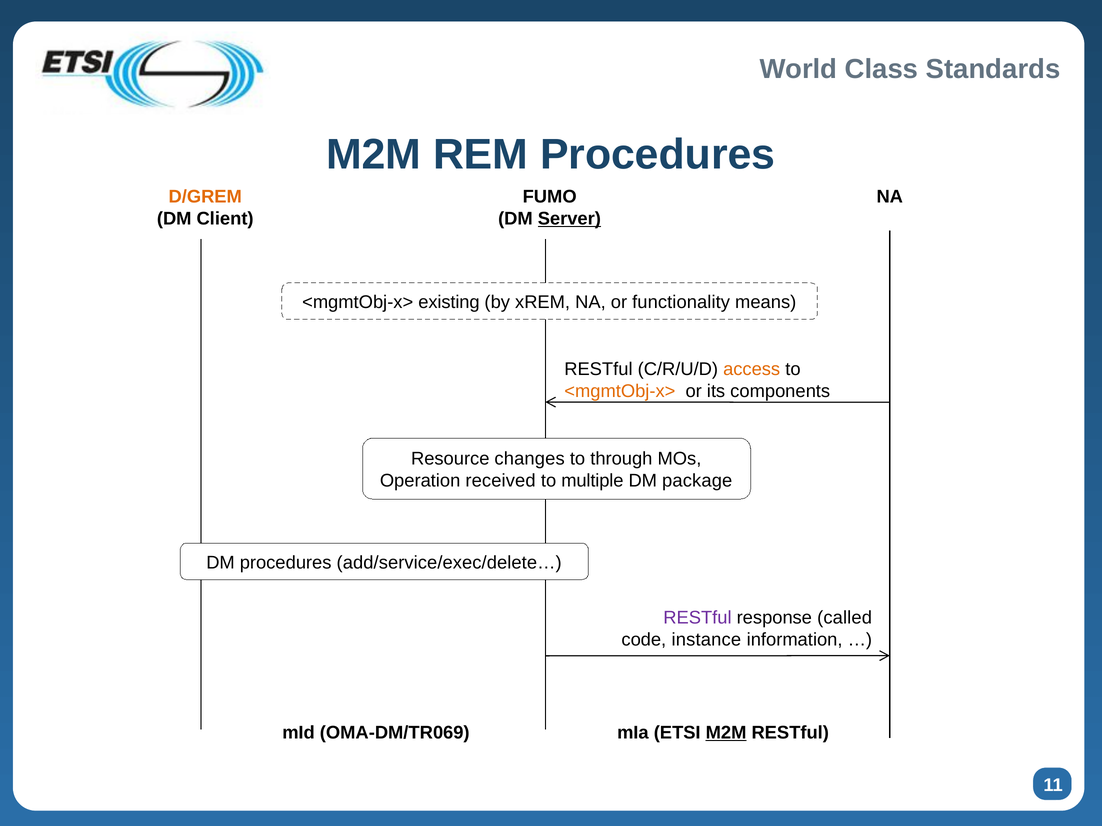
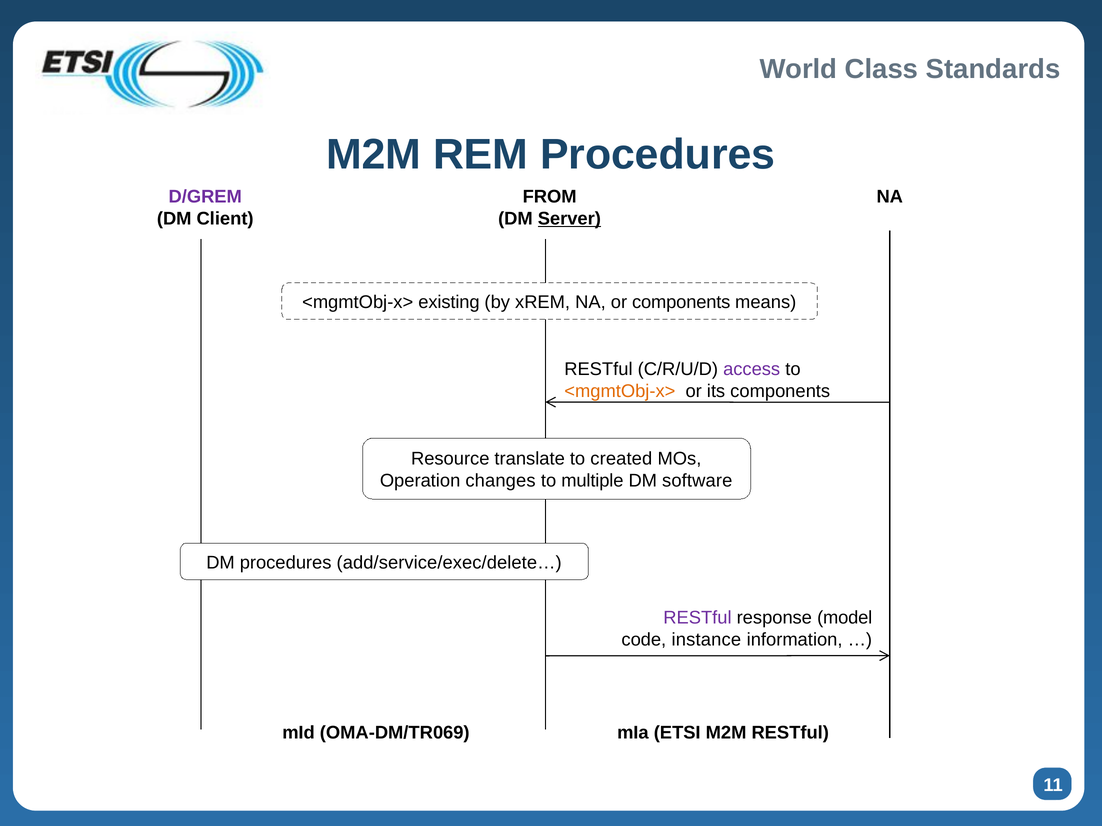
D/GREM colour: orange -> purple (205, 197)
FUMO: FUMO -> FROM (550, 197)
or functionality: functionality -> components (681, 303)
access colour: orange -> purple (752, 369)
changes: changes -> translate (530, 459)
through: through -> created (621, 459)
received: received -> changes (500, 481)
package: package -> software (697, 481)
called: called -> model (845, 618)
M2M underline: present -> none (726, 733)
